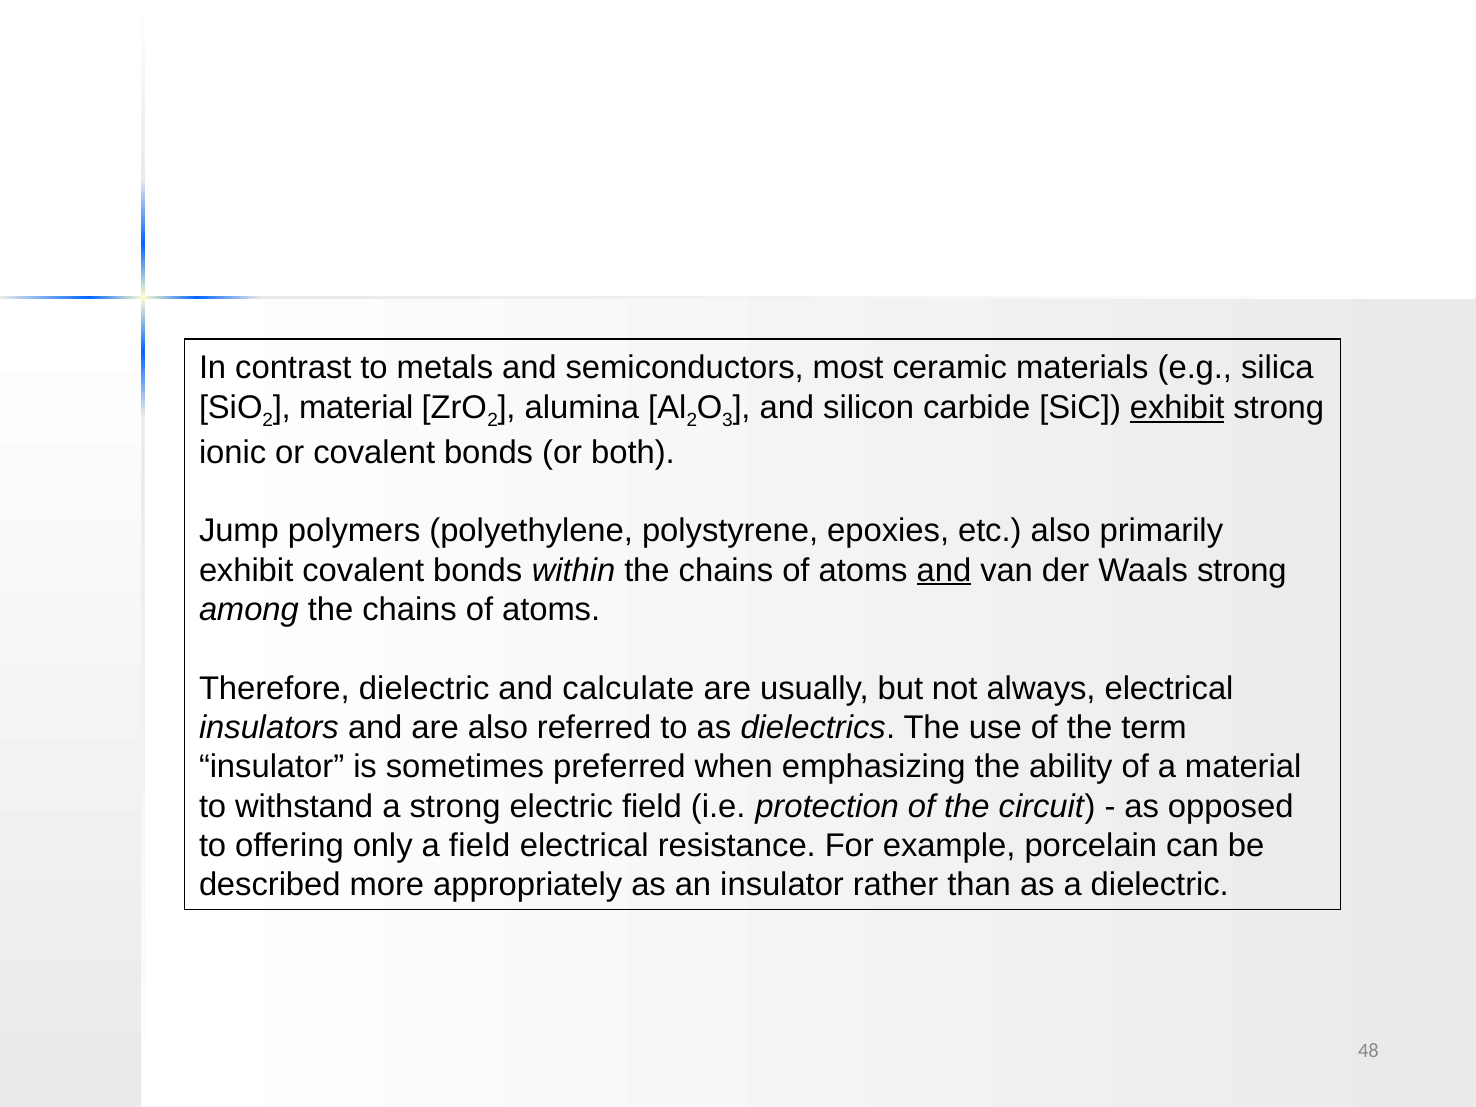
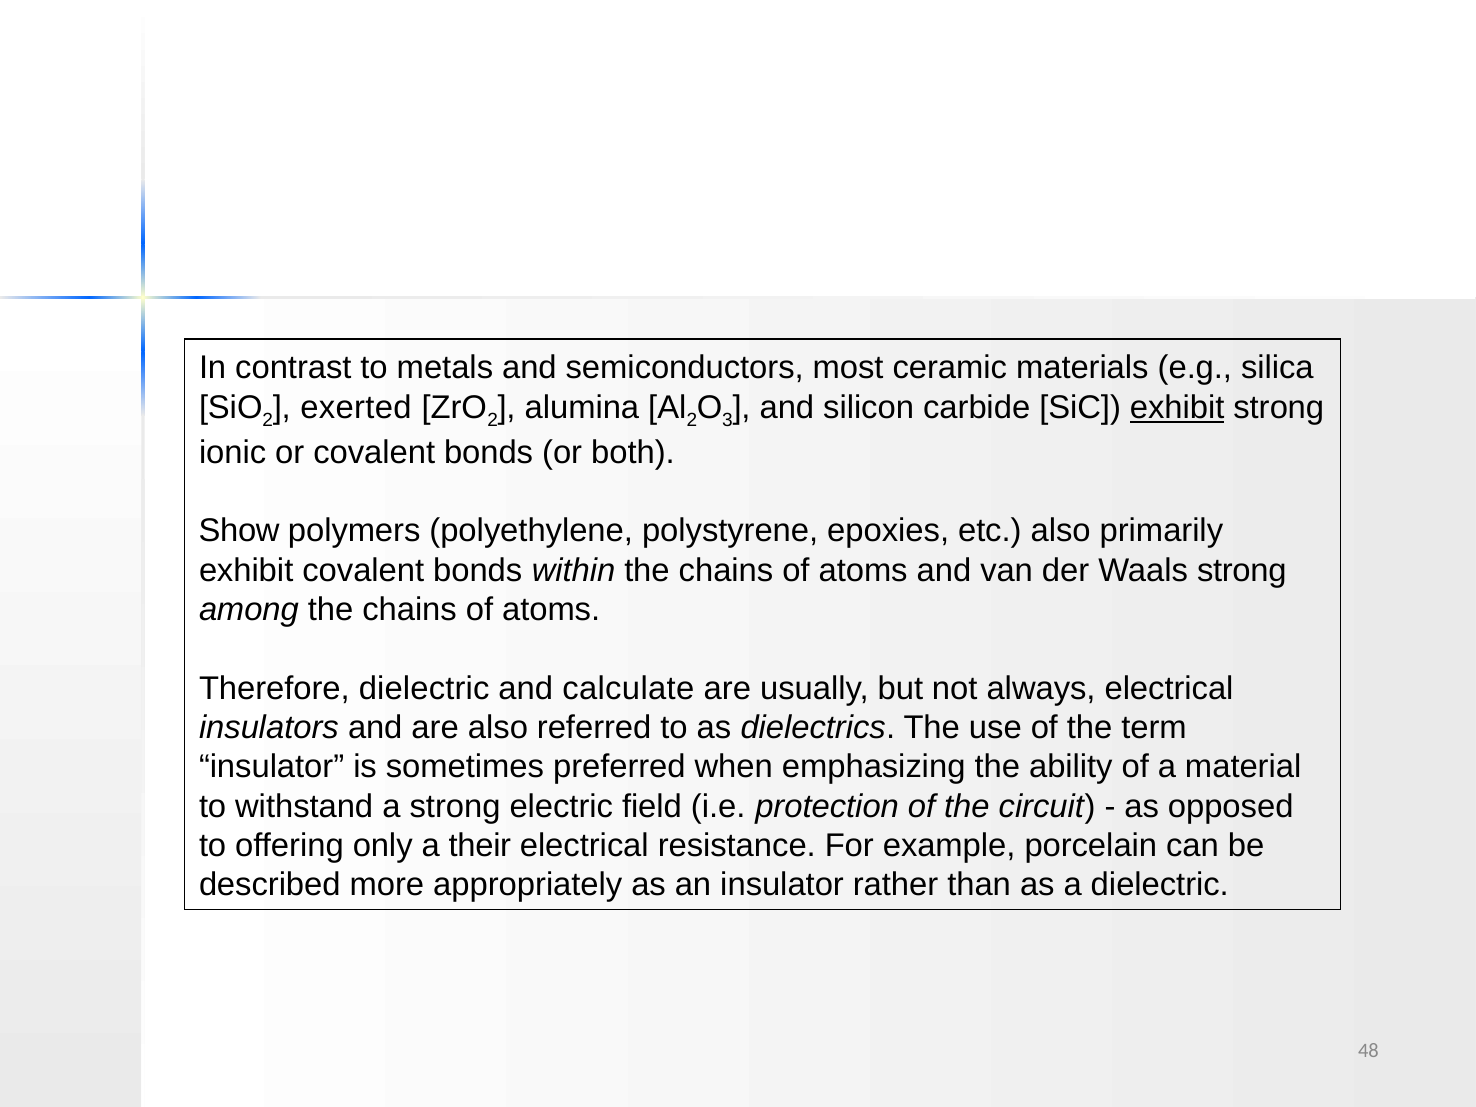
material: material -> exerted (356, 407)
Jump: Jump -> Show (239, 531)
and underline: present -> none (944, 570)
a field: field -> their (480, 846)
